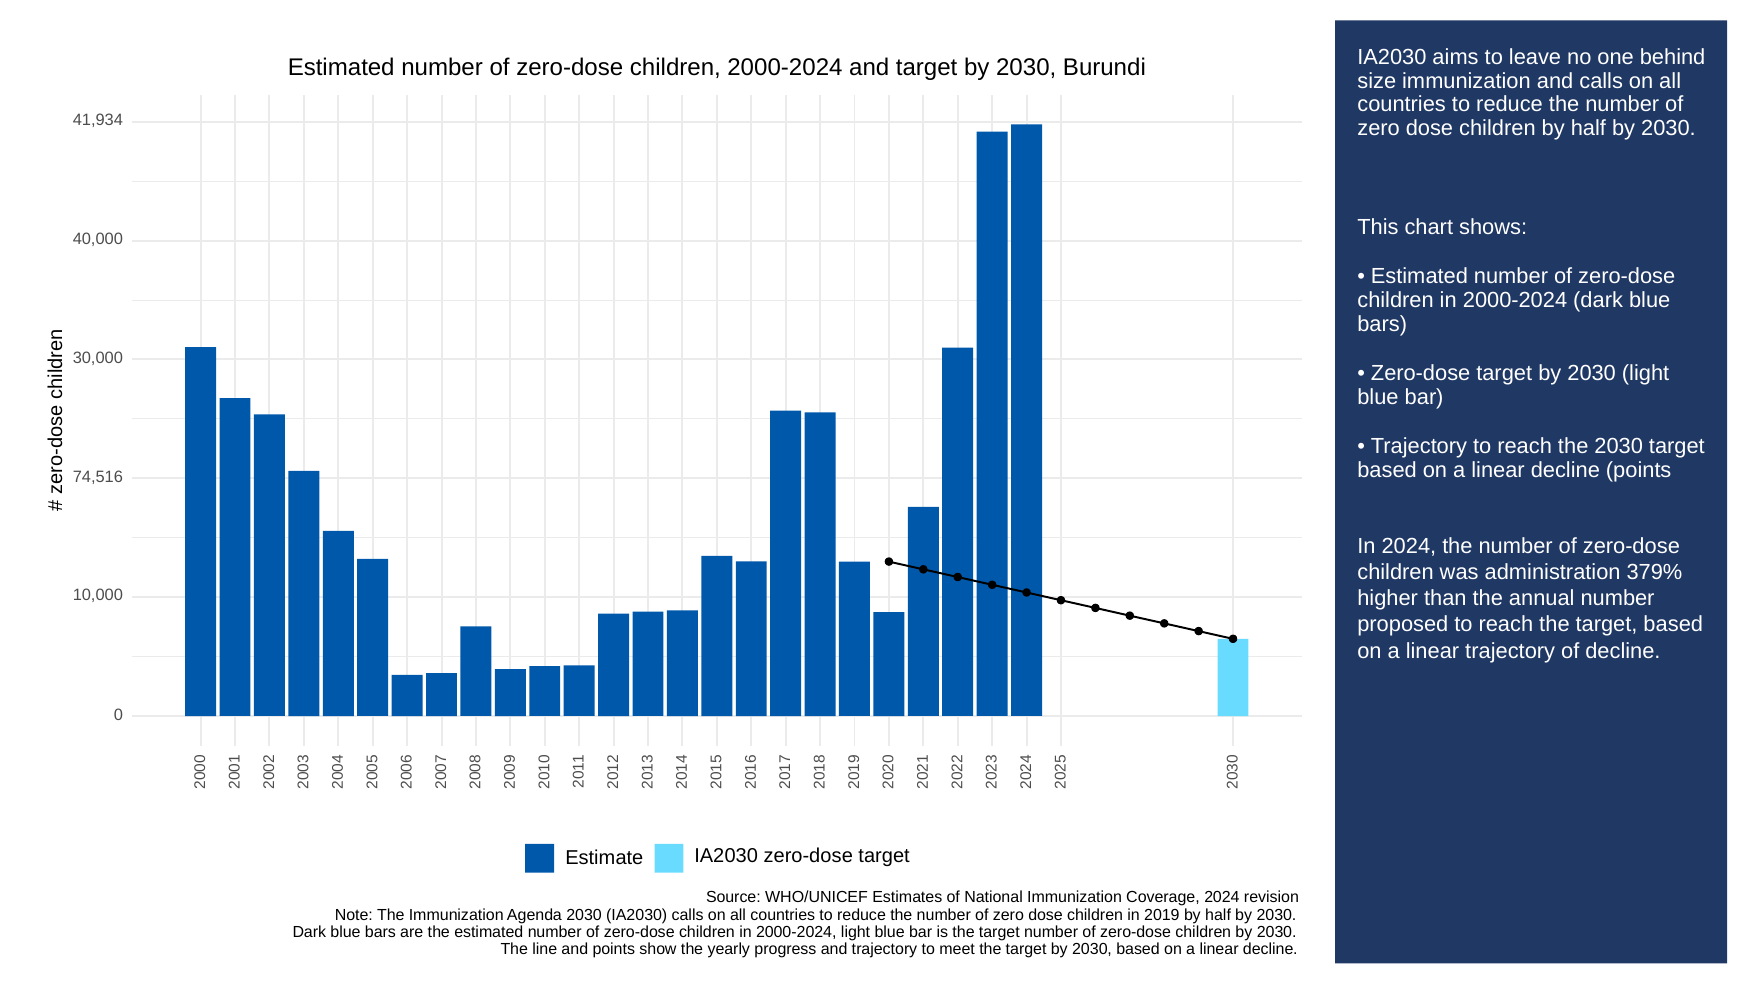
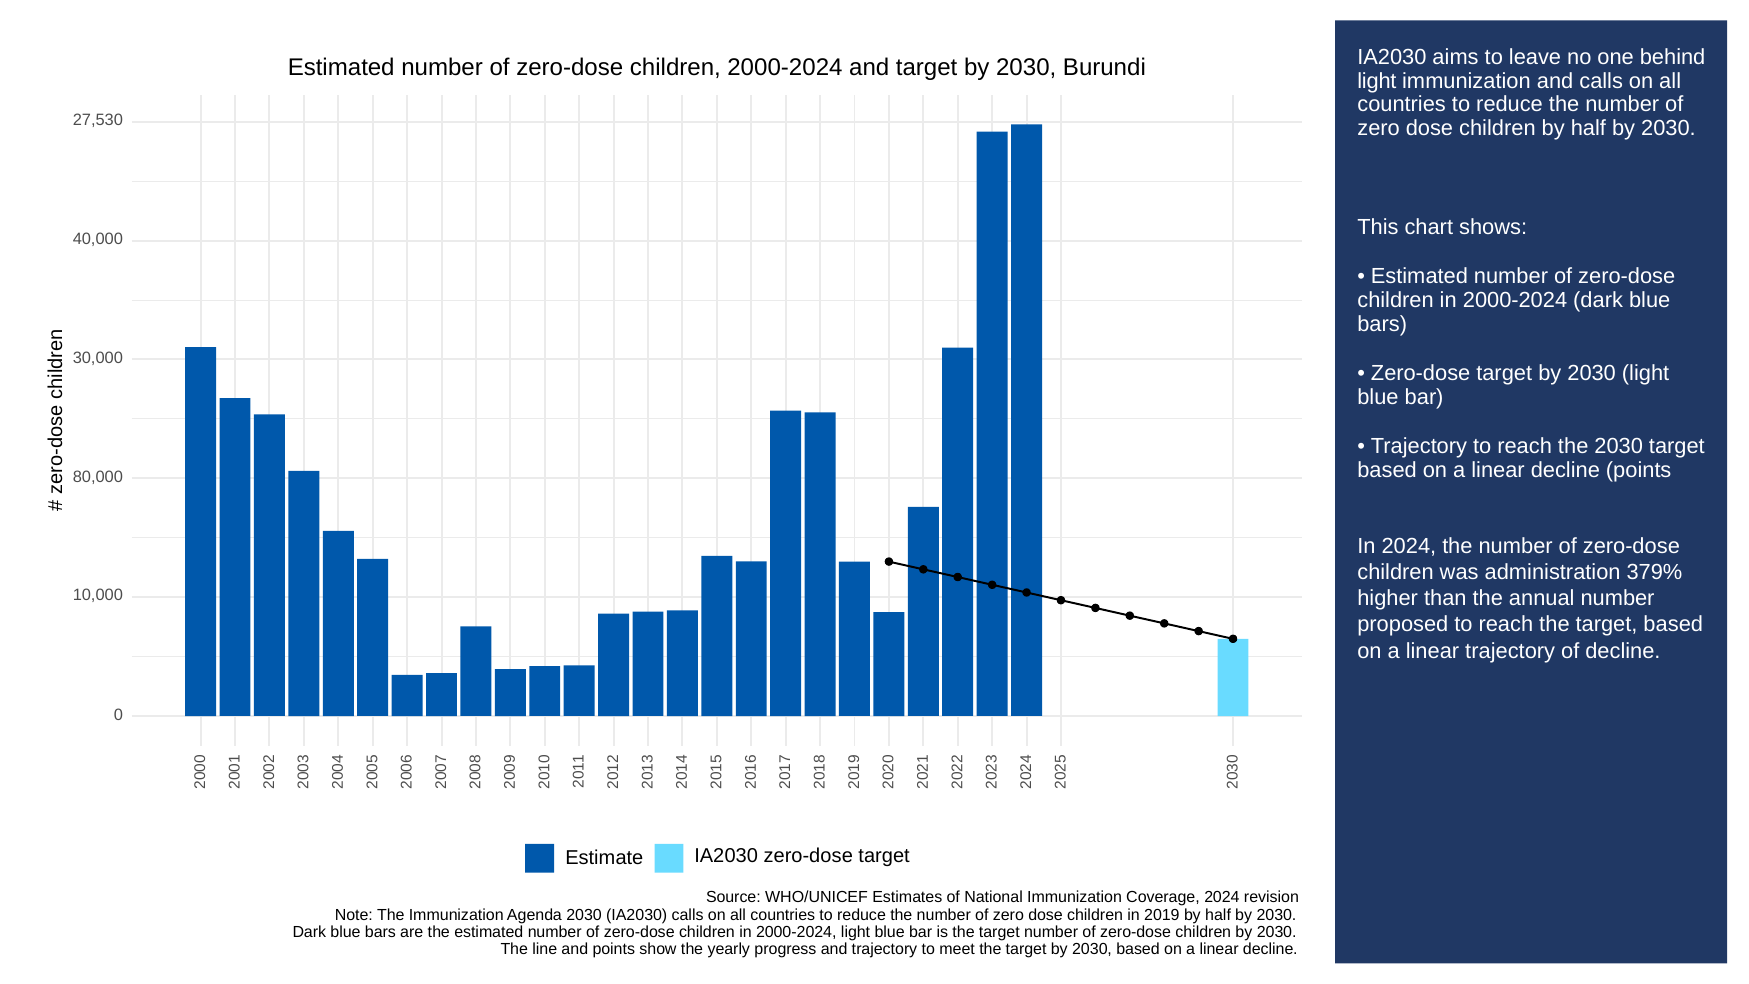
size: size -> light (1377, 81)
41,934: 41,934 -> 27,530 (98, 120)
74,516: 74,516 -> 80,000 (98, 477)
